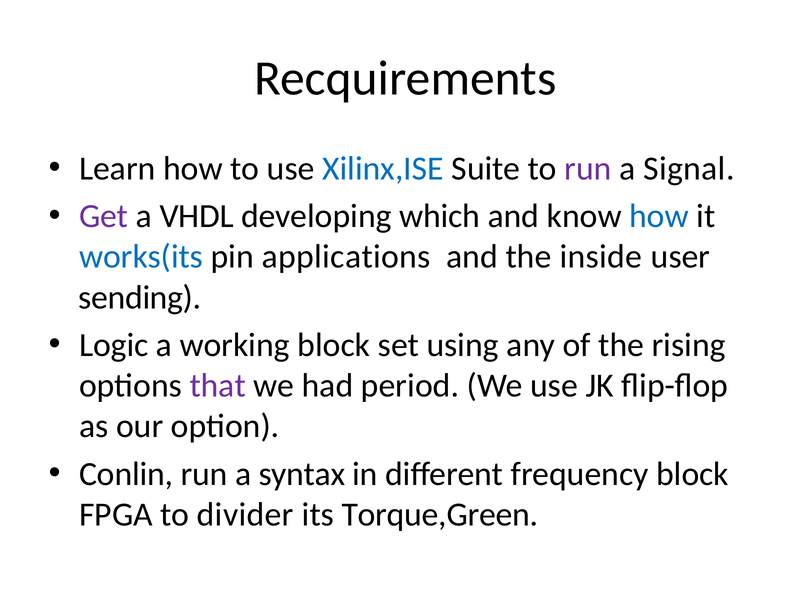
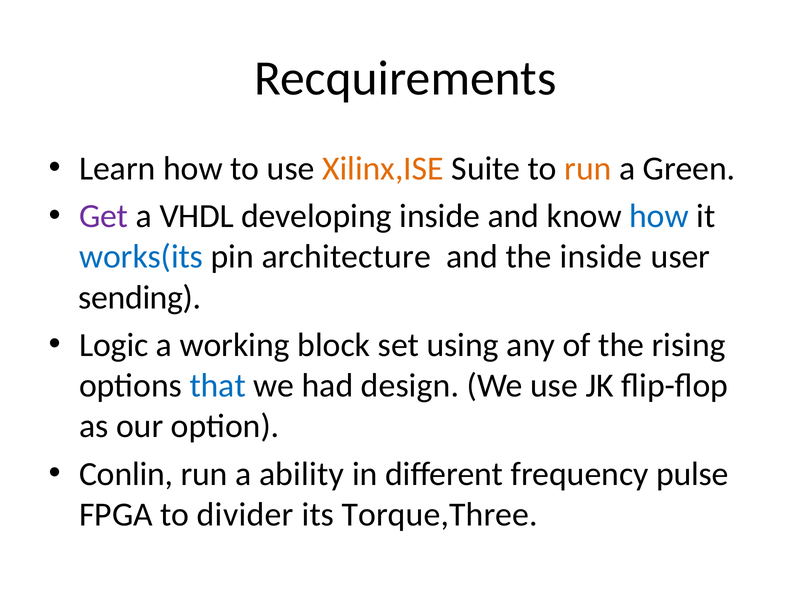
Xilinx,ISE colour: blue -> orange (383, 169)
run colour: purple -> orange (588, 169)
Signal: Signal -> Green (689, 169)
developing which: which -> inside (440, 216)
applications: applications -> architecture (346, 257)
that colour: purple -> blue (218, 386)
period: period -> design (410, 386)
syntax: syntax -> ability (302, 474)
frequency block: block -> pulse (692, 474)
Torque,Green: Torque,Green -> Torque,Three (440, 515)
